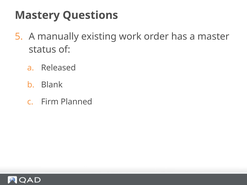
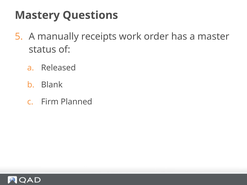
existing: existing -> receipts (99, 37)
